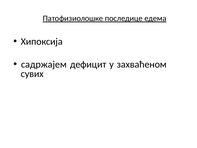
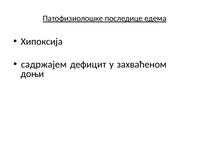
сувих: сувих -> доњи (32, 74)
